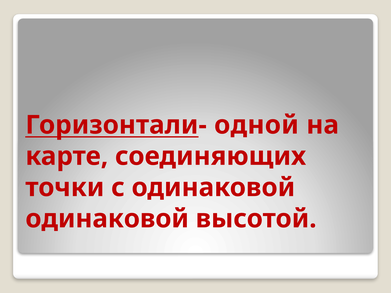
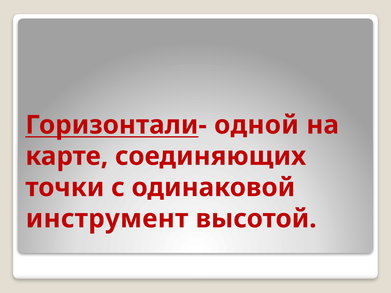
одинаковой: одинаковой -> инструмент (107, 219)
